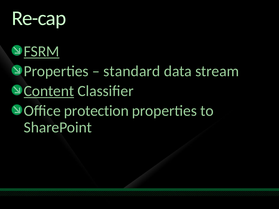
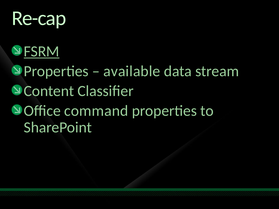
standard: standard -> available (132, 71)
Content underline: present -> none (49, 91)
protection: protection -> command (96, 111)
